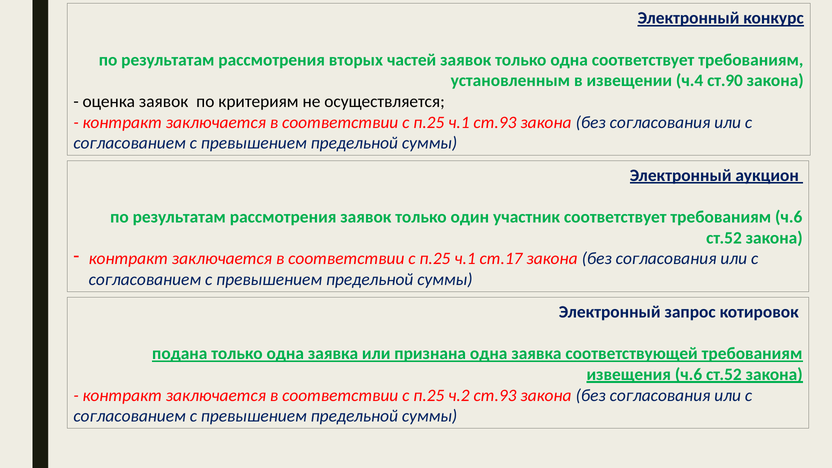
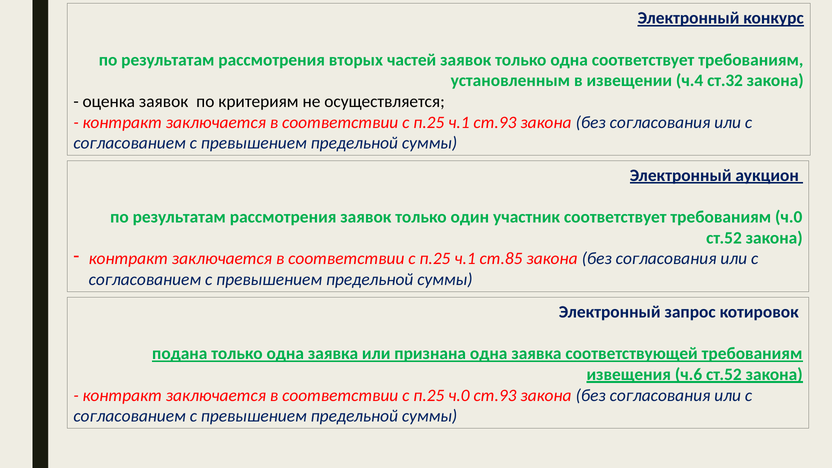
ст.90: ст.90 -> ст.32 (725, 81)
требованиям ч.6: ч.6 -> ч.0 (789, 217)
ст.17: ст.17 -> ст.85 (501, 259)
п.25 ч.2: ч.2 -> ч.0 (459, 395)
